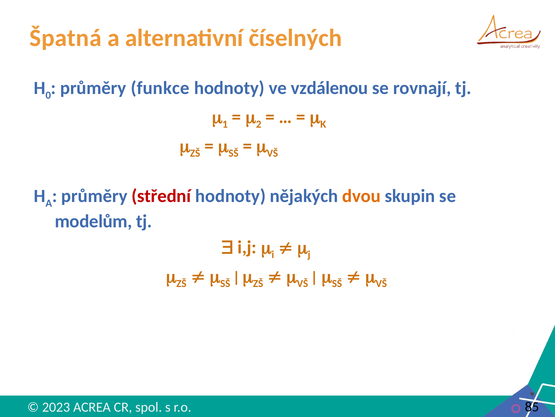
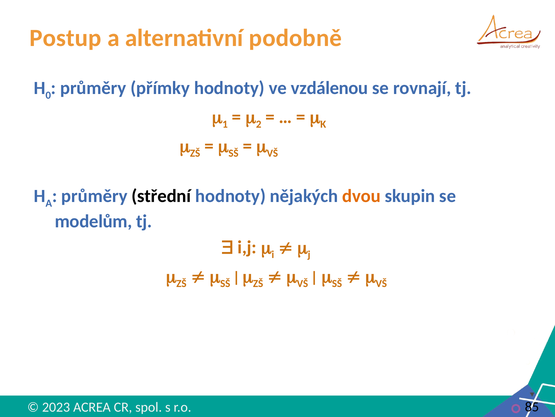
Špatná: Špatná -> Postup (66, 38)
číselných: číselných -> podobně (295, 38)
funkce: funkce -> přímky (160, 88)
střední colour: red -> black (161, 196)
